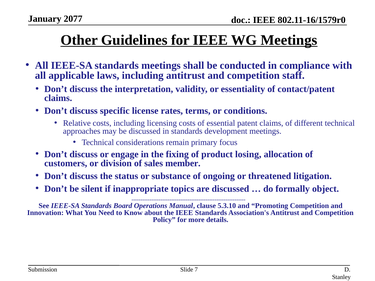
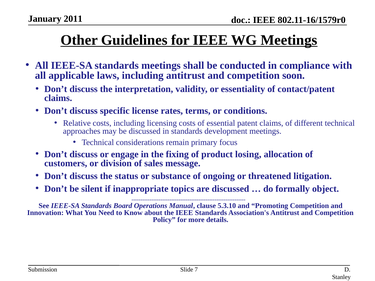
2077: 2077 -> 2011 (73, 19)
staff: staff -> soon (294, 75)
member: member -> message (183, 163)
